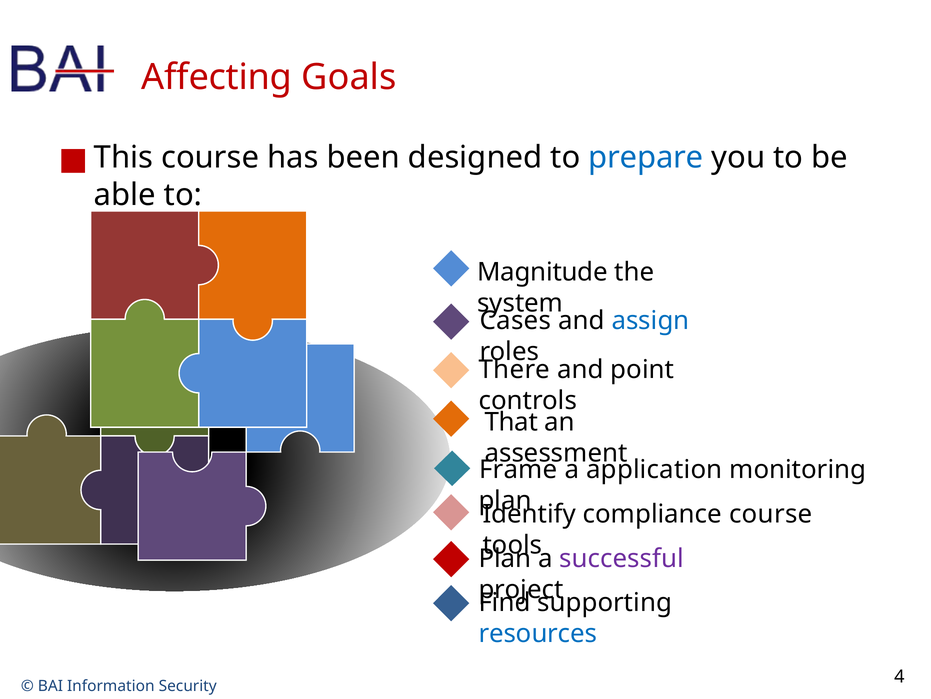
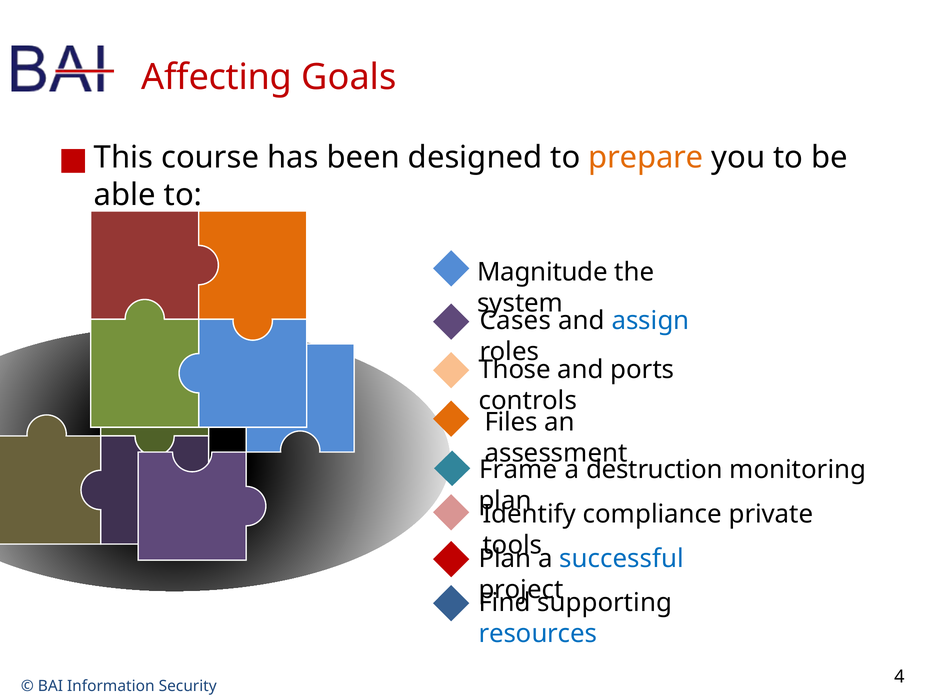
prepare colour: blue -> orange (646, 157)
There: There -> Those (515, 369)
point: point -> ports (642, 369)
That: That -> Files (511, 422)
application: application -> destruction (655, 469)
compliance course: course -> private (771, 514)
successful colour: purple -> blue (622, 558)
